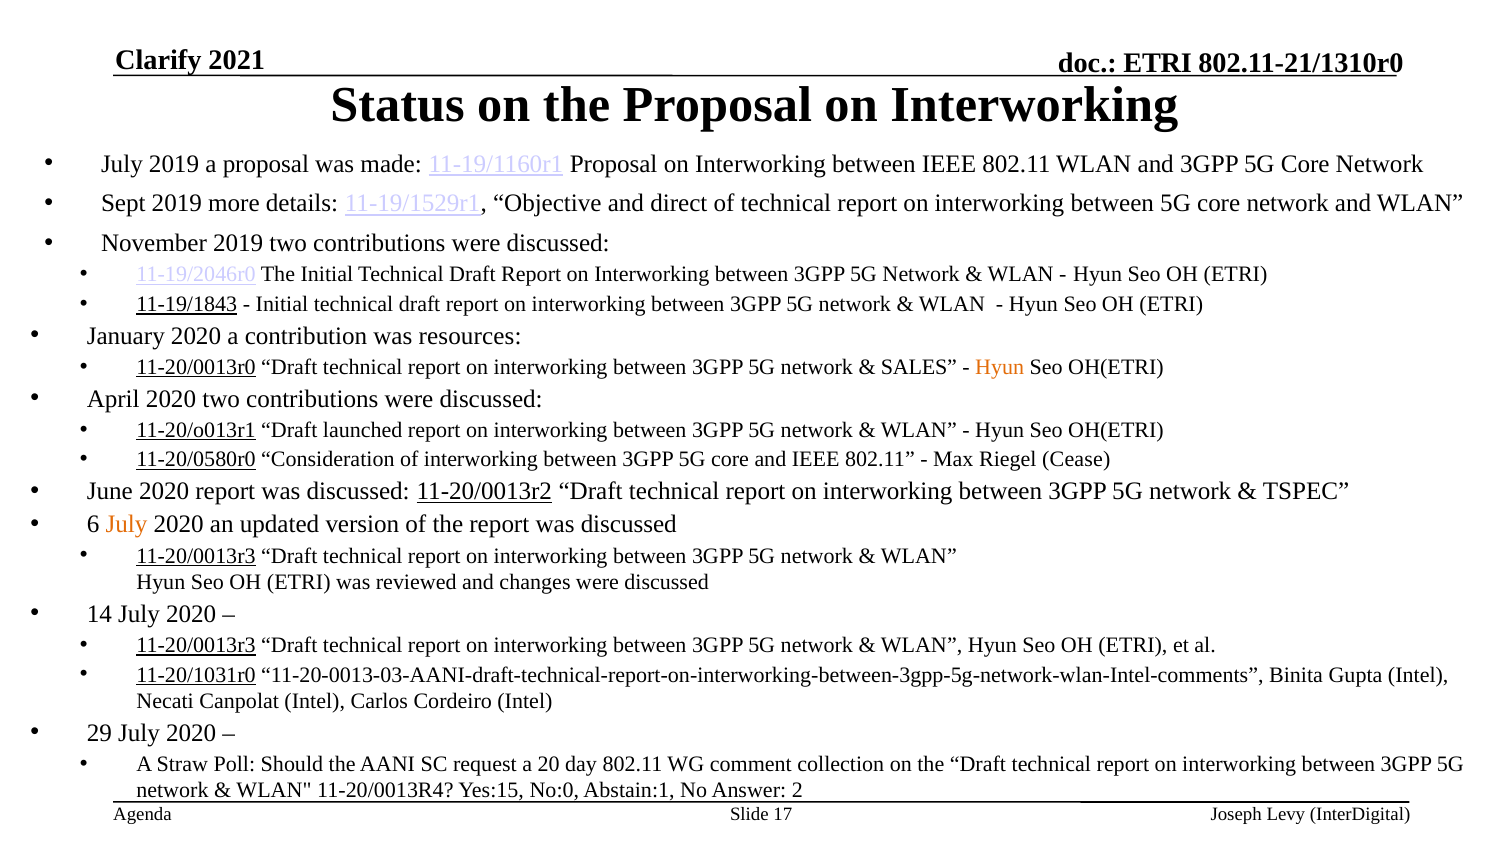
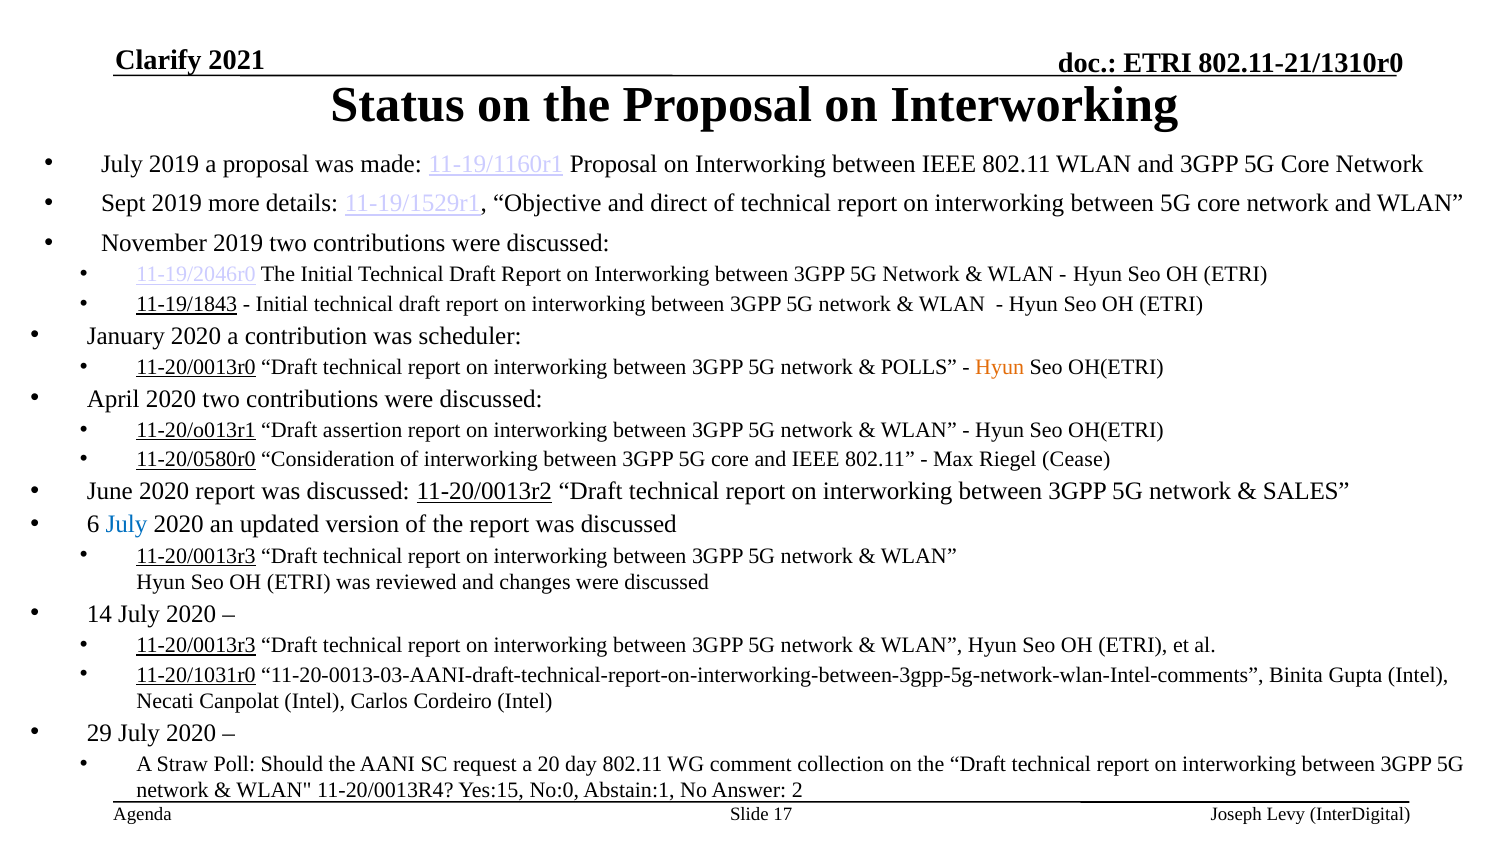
resources: resources -> scheduler (470, 336)
SALES: SALES -> POLLS (919, 367)
launched: launched -> assertion (363, 430)
TSPEC: TSPEC -> SALES (1306, 491)
July colour: orange -> blue (126, 525)
